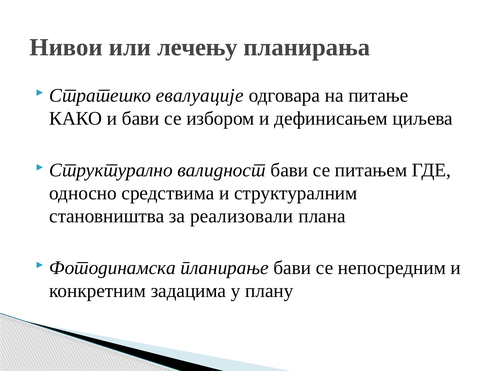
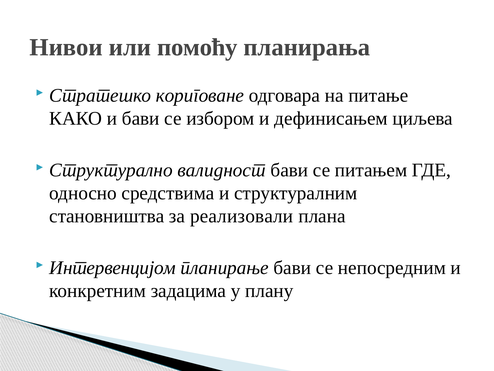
лечењу: лечењу -> помоћу (197, 47)
евалуације: евалуације -> кориговане (200, 95)
Фотодинамска: Фотодинамска -> Интервенцијом (113, 267)
